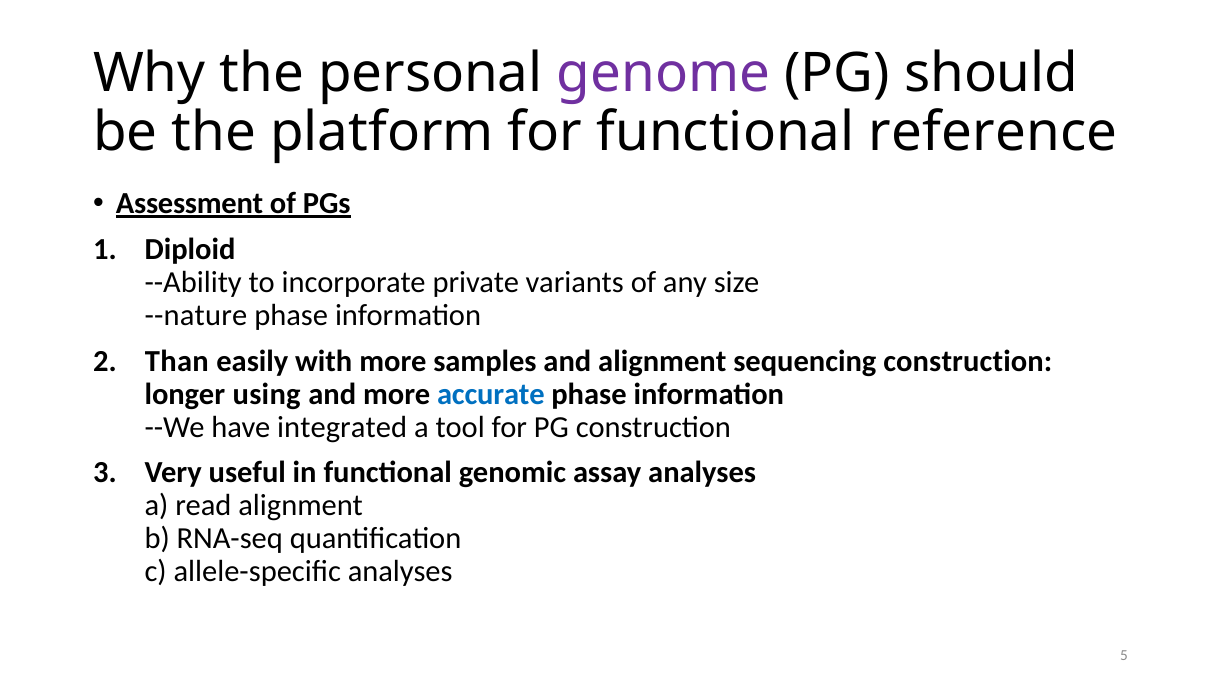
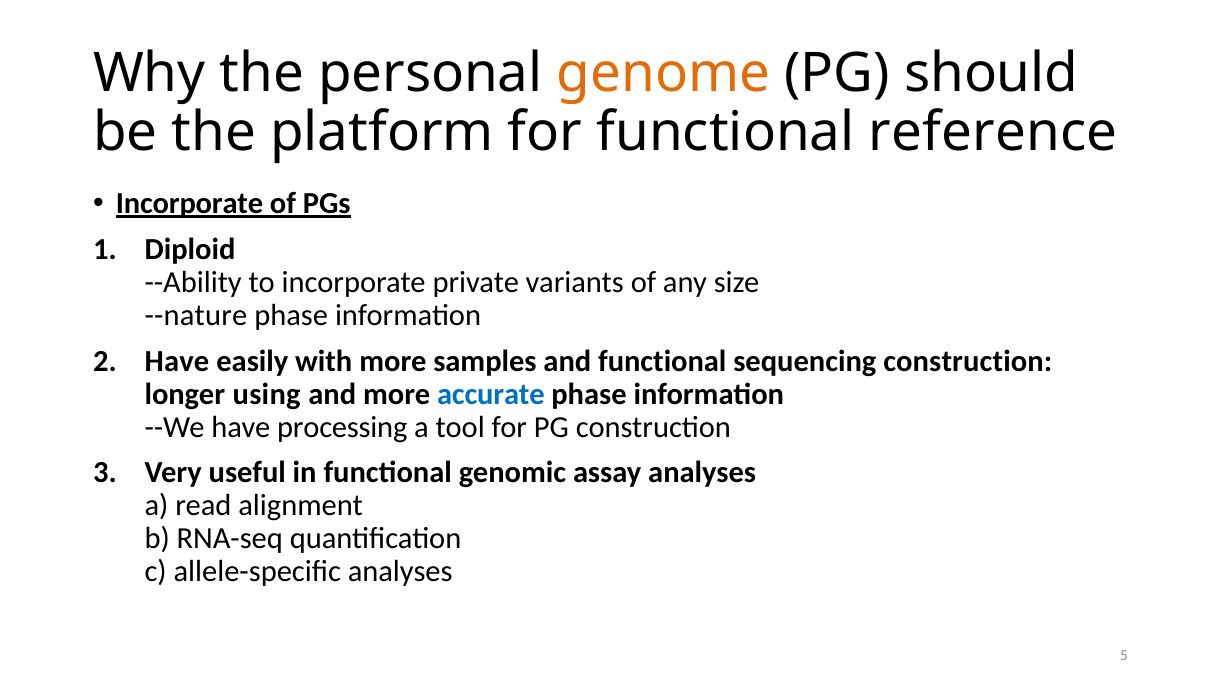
genome colour: purple -> orange (663, 73)
Assessment: Assessment -> Incorporate (190, 204)
Than: Than -> Have (177, 361)
and alignment: alignment -> functional (662, 361)
integrated: integrated -> processing (342, 427)
